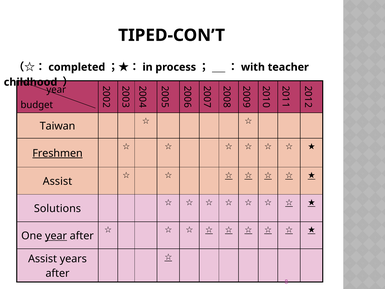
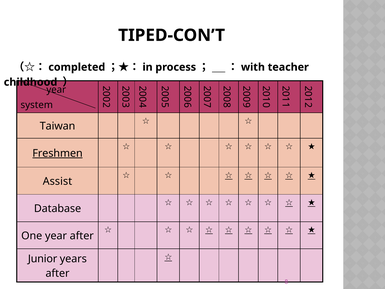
budget: budget -> system (37, 105)
Solutions: Solutions -> Database (58, 209)
year underline: present -> none (56, 236)
Assist: Assist -> Junior (43, 259)
